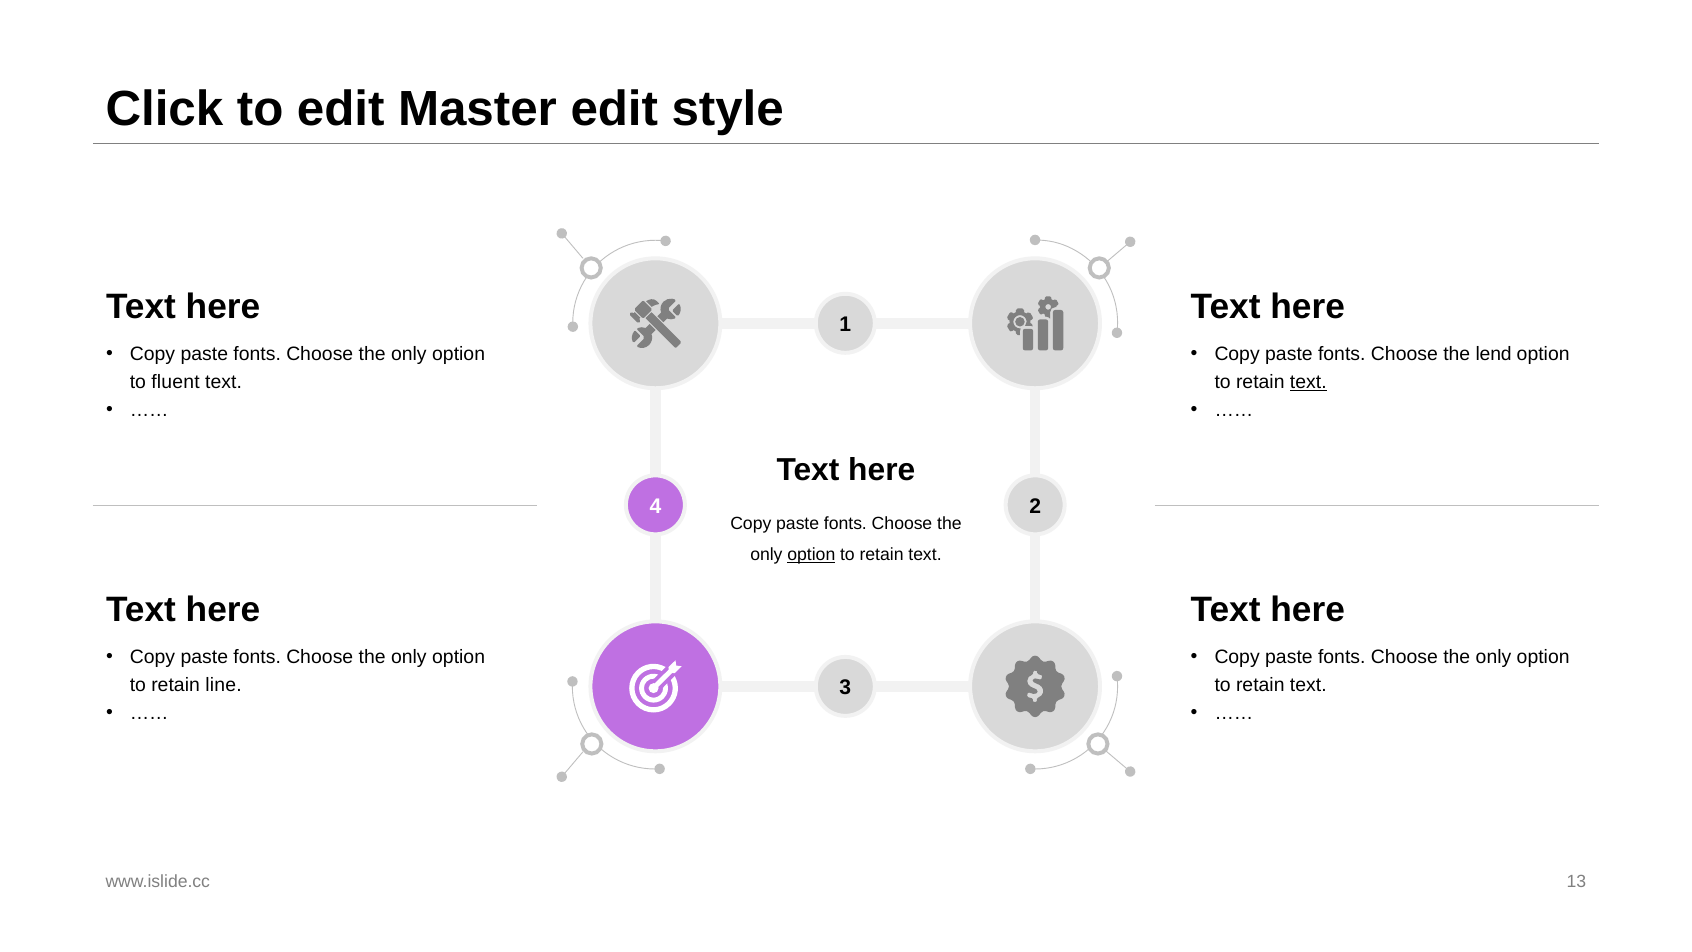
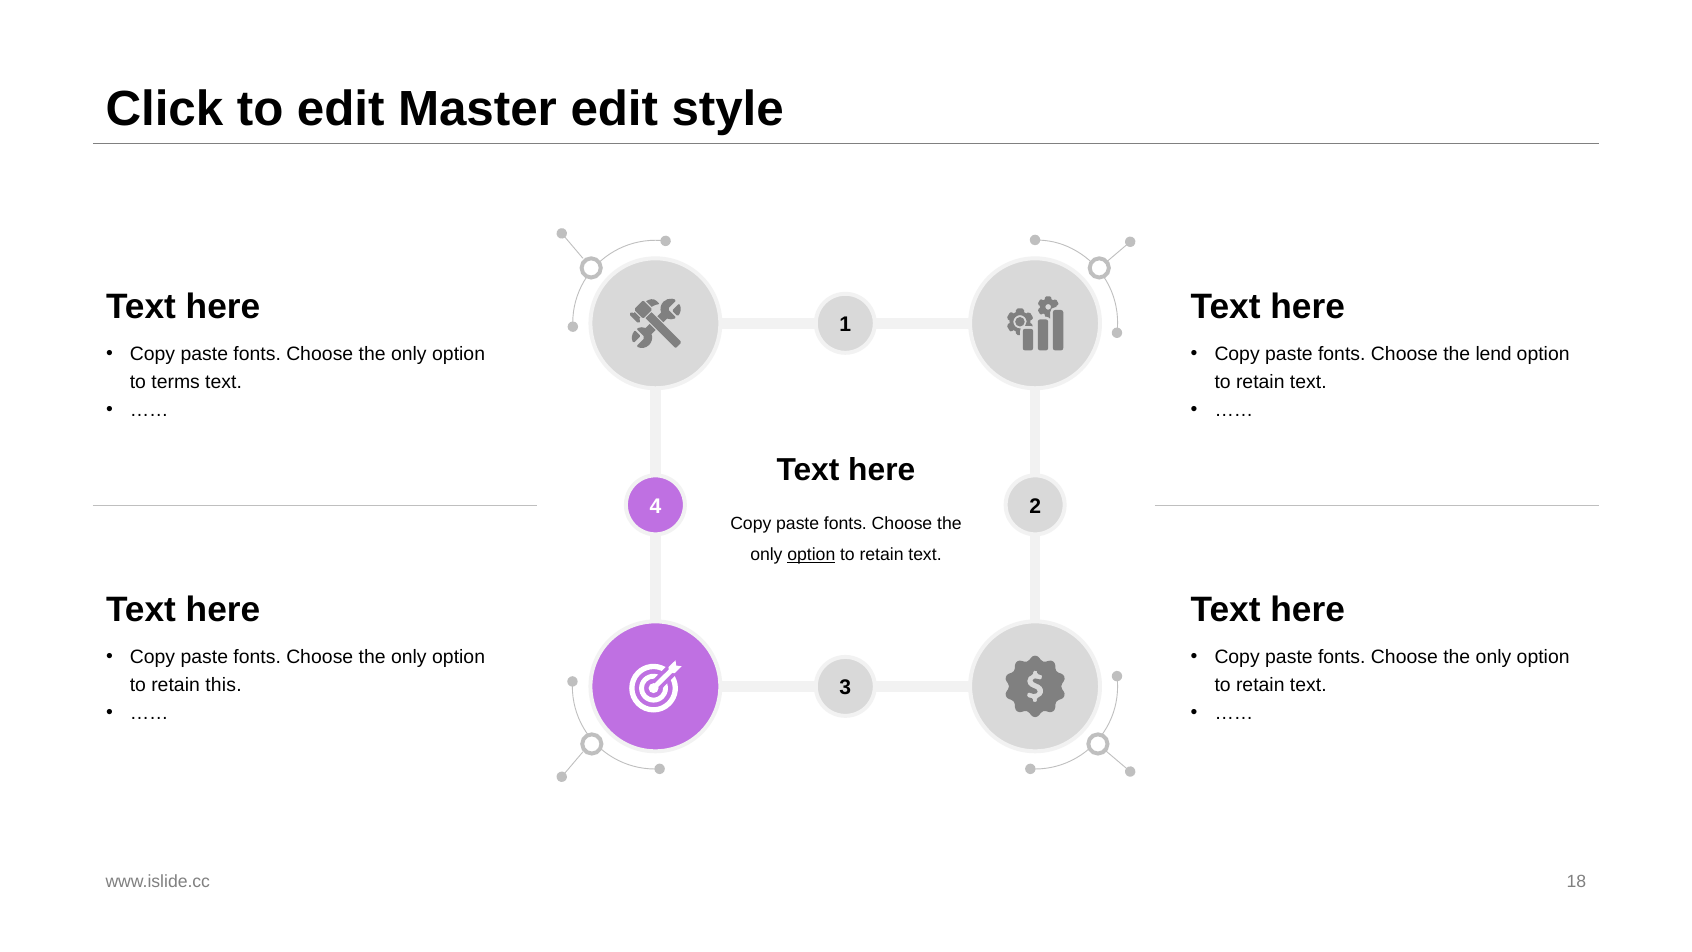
fluent: fluent -> terms (176, 382)
text underline: present -> none (1308, 382)
line: line -> this (224, 685)
13: 13 -> 18 (1576, 882)
